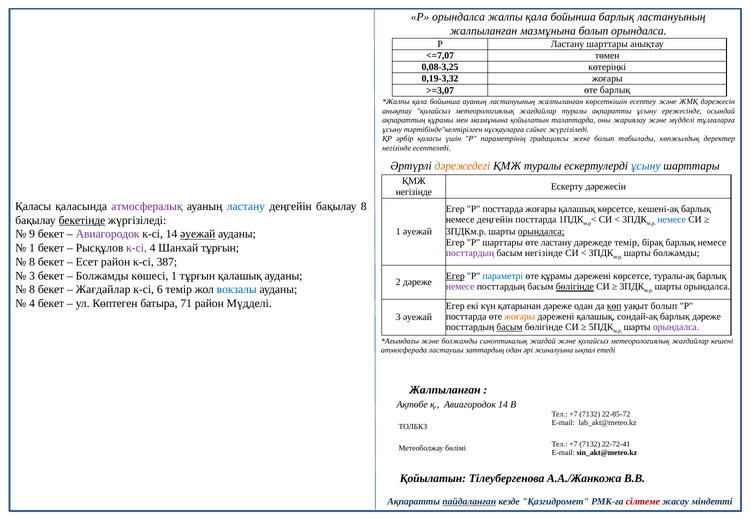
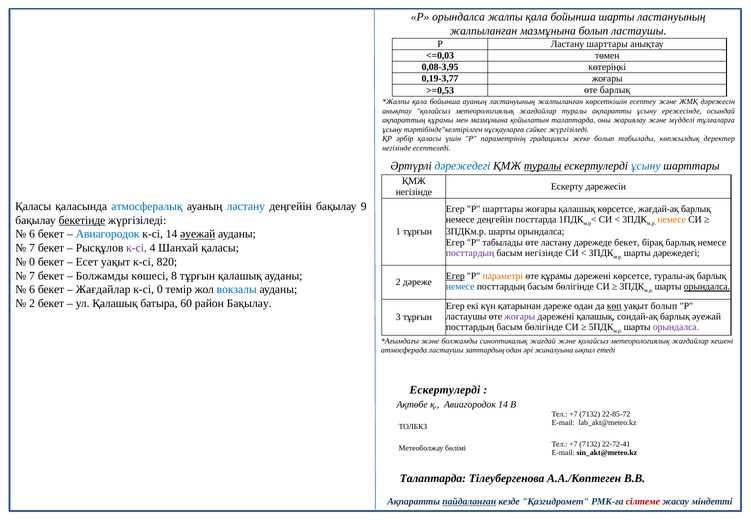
бойынша барлық: барлық -> шарты (617, 17)
болып орындалса: орындалса -> ластаушы (639, 31)
<=7,07: <=7,07 -> <=0,03 (440, 55)
0,08-3,25: 0,08-3,25 -> 0,08-3,95 (440, 67)
0,19-3,32: 0,19-3,32 -> 0,19-3,77 (440, 79)
>=3,07: >=3,07 -> >=0,53 (440, 91)
дәрежедегі colour: orange -> blue (462, 166)
туралы underline: none -> present (543, 166)
атмосфералық colour: purple -> blue (147, 206)
бақылау 8: 8 -> 9 (364, 206)
Егер Р посттарда: посттарда -> шарттары (503, 209)
кешені-ақ: кешені-ақ -> жағдай-ақ (658, 209)
немесе colour: blue -> orange (672, 220)
1 әуежай: әуежай -> тұрғын (417, 232)
орындалса underline: present -> none (541, 232)
9: 9 -> 6 (32, 234)
Авиагородок colour: purple -> blue (108, 234)
P шарттары: шарттары -> табылады (503, 242)
дәрежеде темір: темір -> бекет (627, 242)
1: 1 -> 7 (32, 248)
Шанхай тұрғын: тұрғын -> қаласы (220, 248)
шарты болжамды: болжамды -> дәрежедегі (676, 253)
8: 8 -> 0 (32, 262)
Есет район: район -> уақыт (116, 262)
387: 387 -> 820 (167, 262)
3: 3 -> 7 (32, 276)
көшесі 1: 1 -> 8 (174, 276)
параметрі colour: blue -> orange (503, 276)
немесе colour: purple -> blue (460, 287)
бөлігінде underline: present -> none (575, 287)
орындалса underline: none -> present (707, 287)
8: 8 -> 6 (32, 290)
к-сі 6: 6 -> 0 (160, 290)
4: 4 -> 2 (32, 303)
ул Көптеген: Көптеген -> Қалашық (115, 303)
71: 71 -> 60 (186, 303)
район Мүдделі: Мүдделі -> Бақылау (249, 303)
посттарда: посттарда -> ластаушы (466, 316)
жоғары colour: orange -> purple (520, 316)
барлық дәреже: дәреже -> әуежай (706, 316)
3 әуежай: әуежай -> тұрғын (417, 317)
басым underline: present -> none (509, 327)
Жалпыланған: Жалпыланған -> Ескертулерді (445, 390)
Қойылатын: Қойылатын -> Талаптарда (433, 478)
А.А./Жанкожа: А.А./Жанкожа -> А.А./Көптеген (584, 478)
